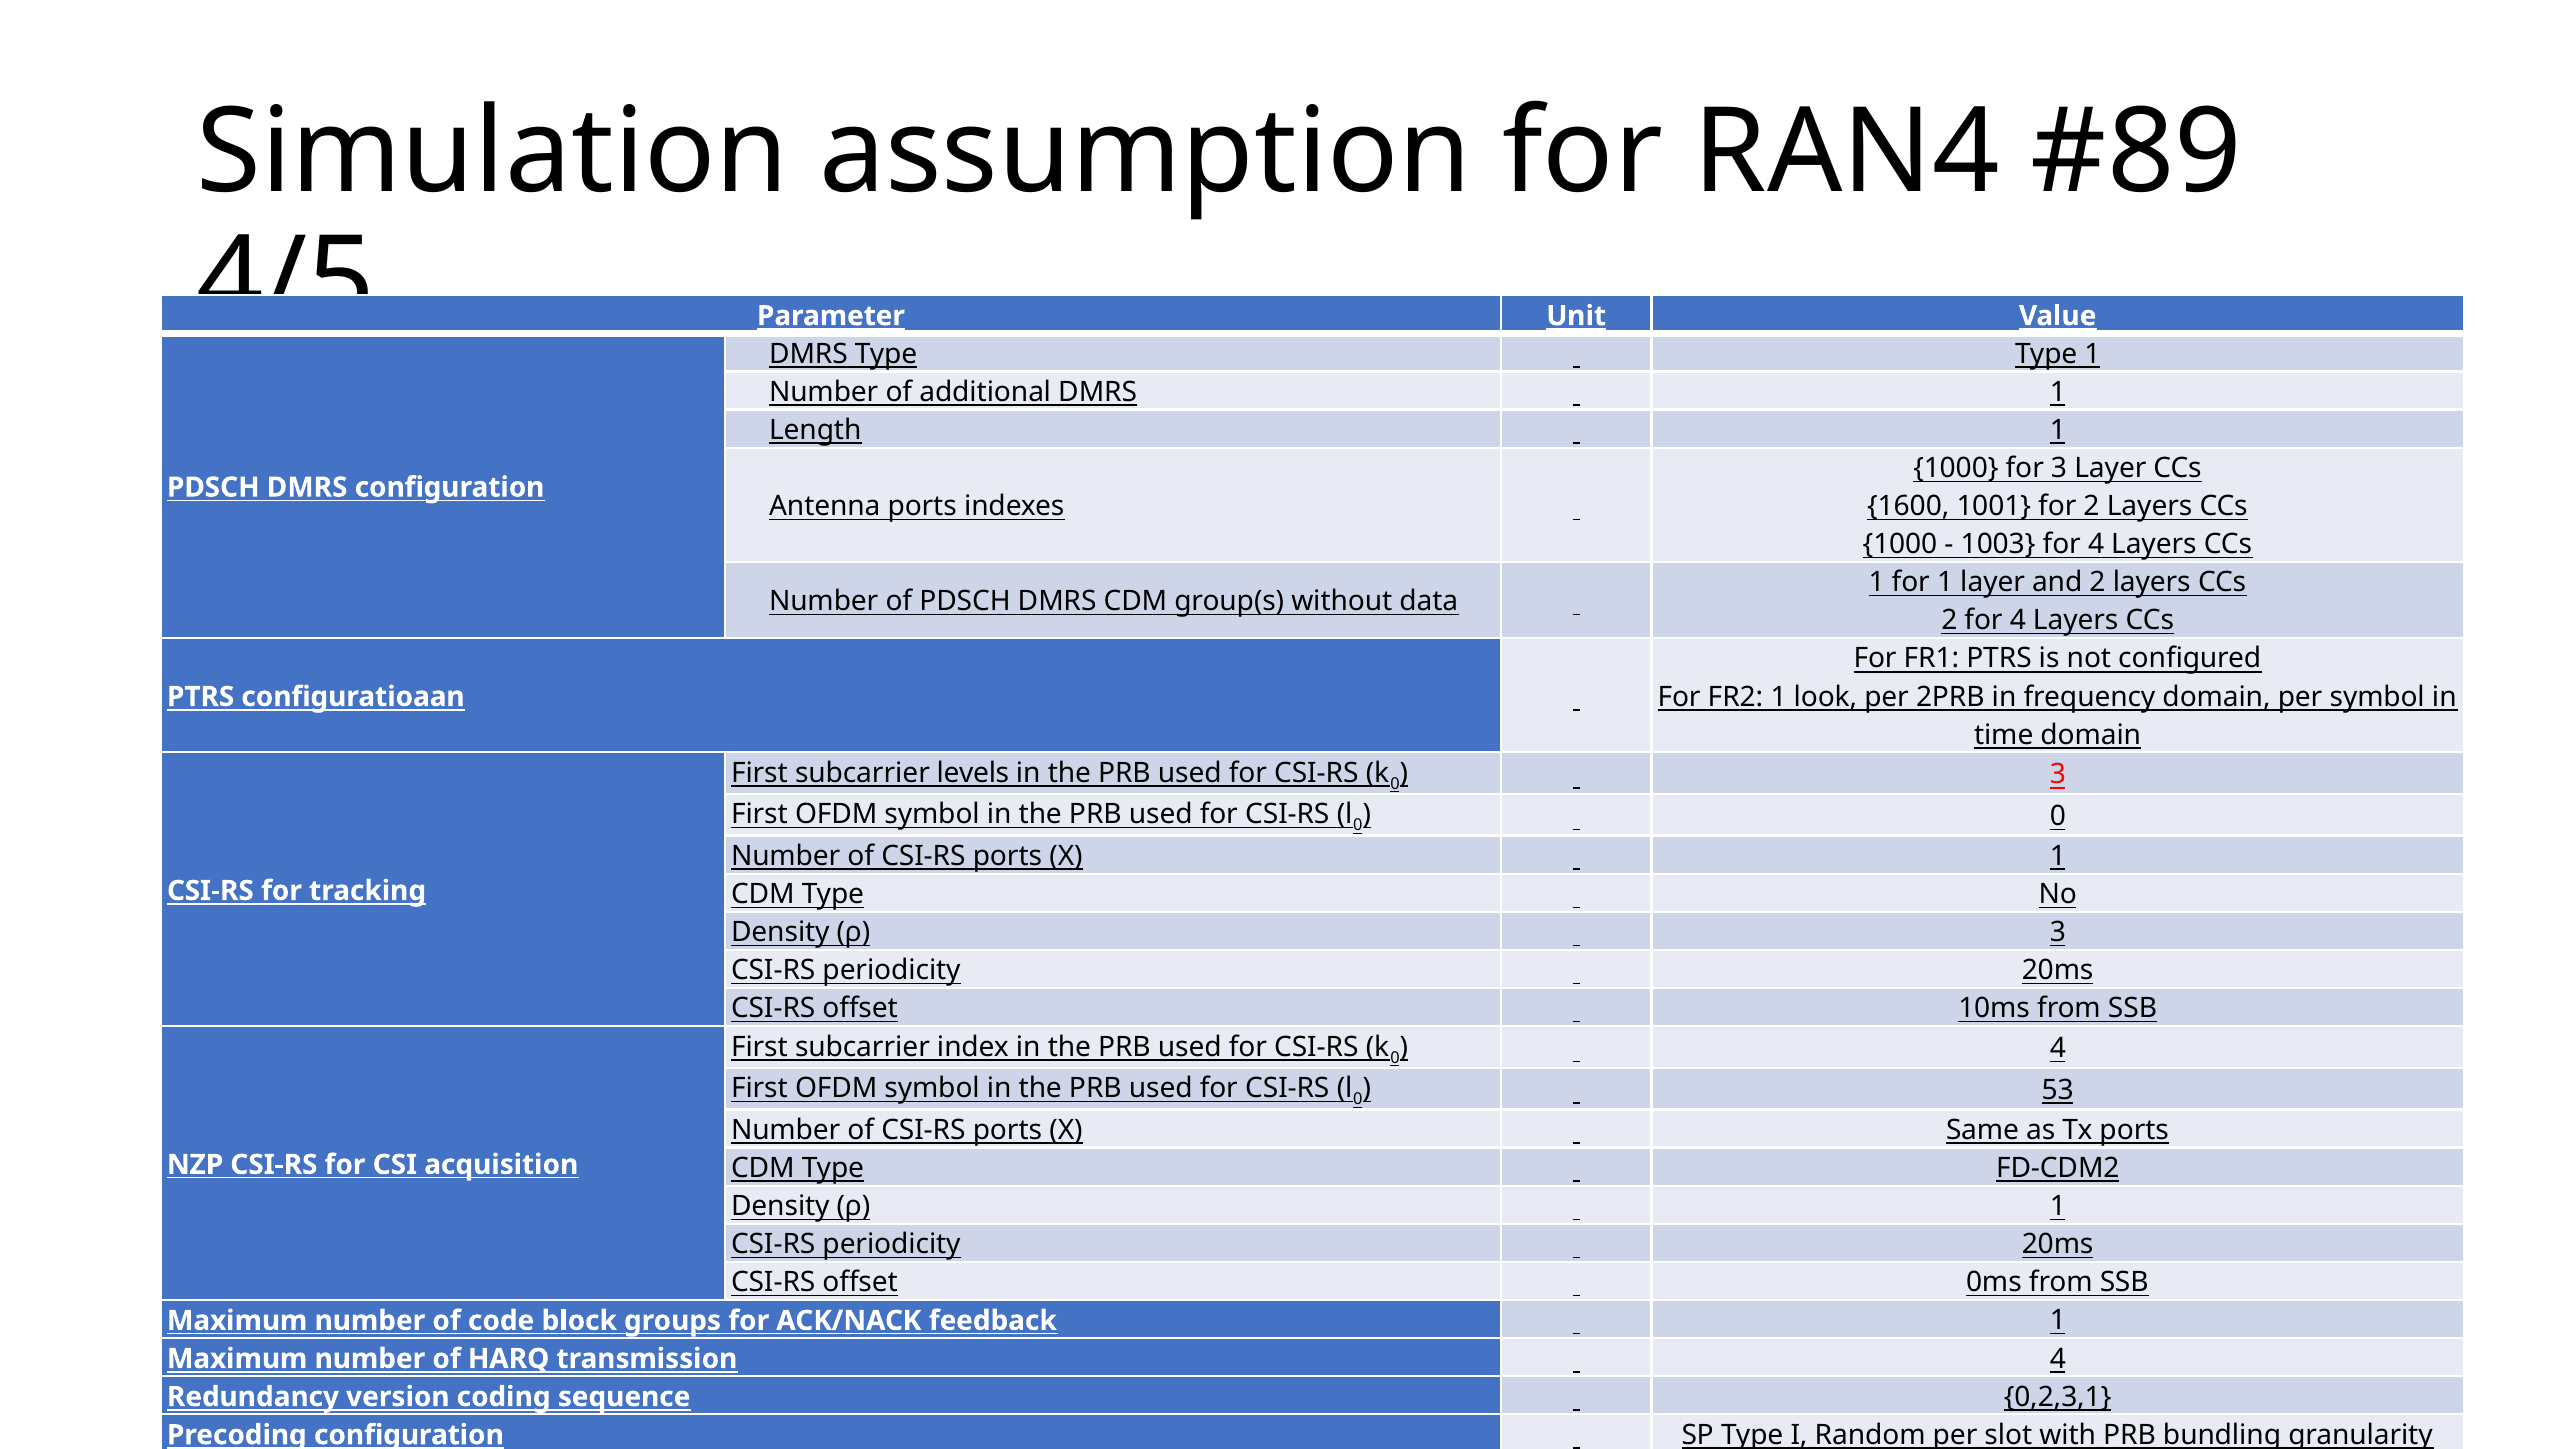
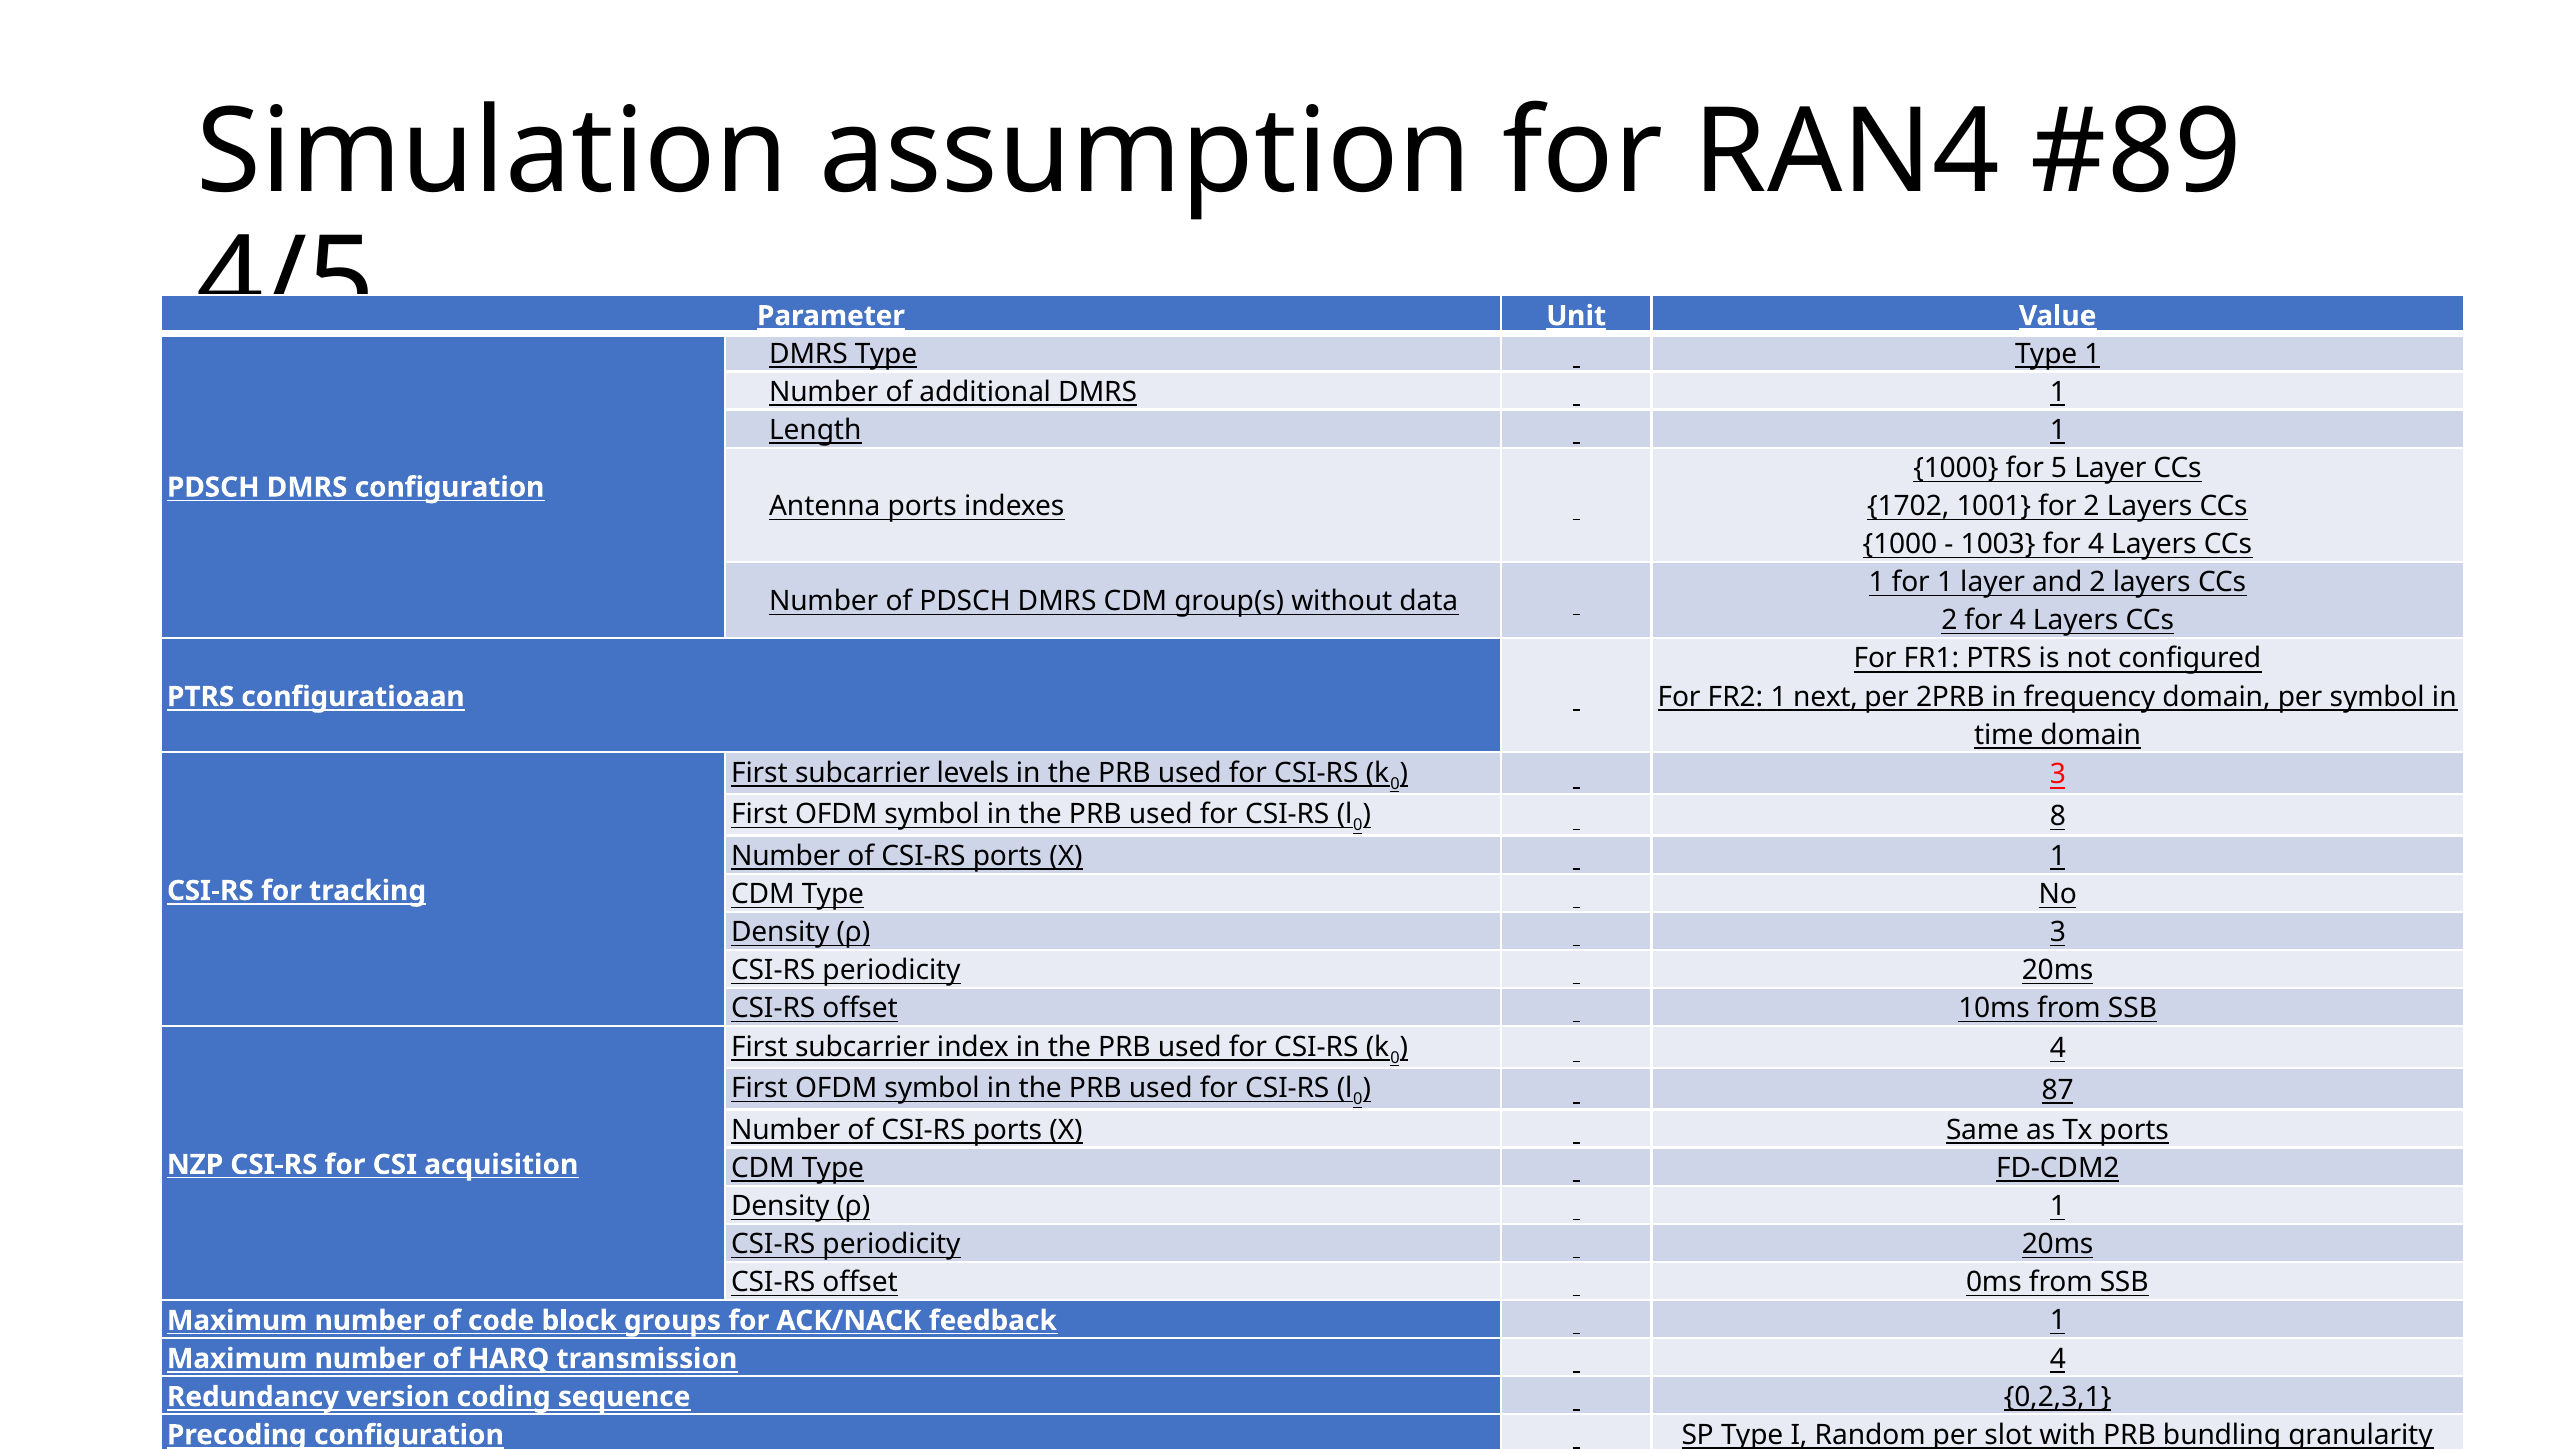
for 3: 3 -> 5 (2059, 468)
1600: 1600 -> 1702 (1908, 506)
look: look -> next (1826, 697)
0: 0 -> 8 (2058, 816)
53: 53 -> 87 (2058, 1090)
